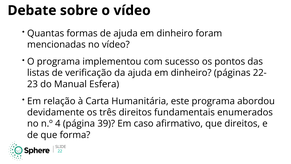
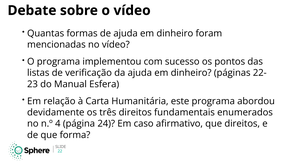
39: 39 -> 24 (106, 123)
